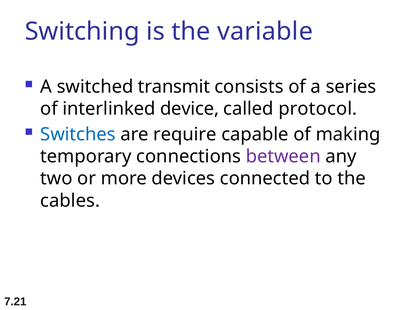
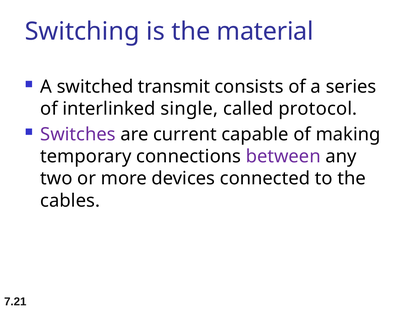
variable: variable -> material (265, 31)
device: device -> single (189, 109)
Switches colour: blue -> purple (78, 135)
require: require -> current (185, 135)
